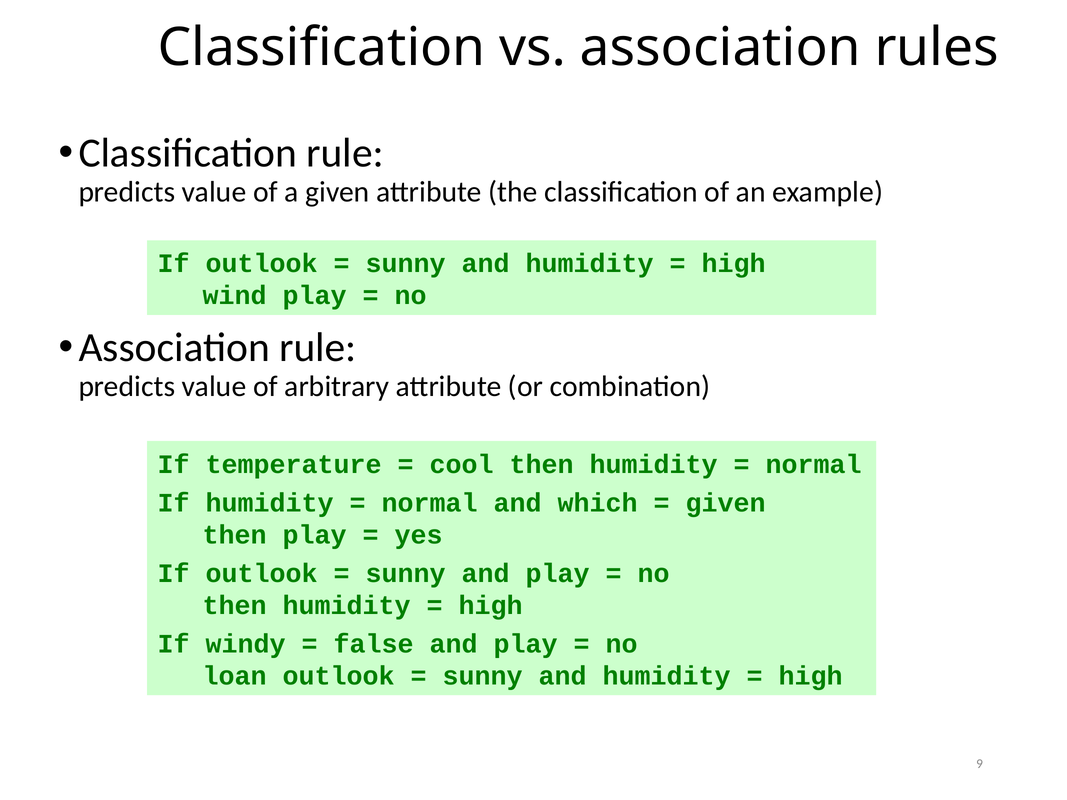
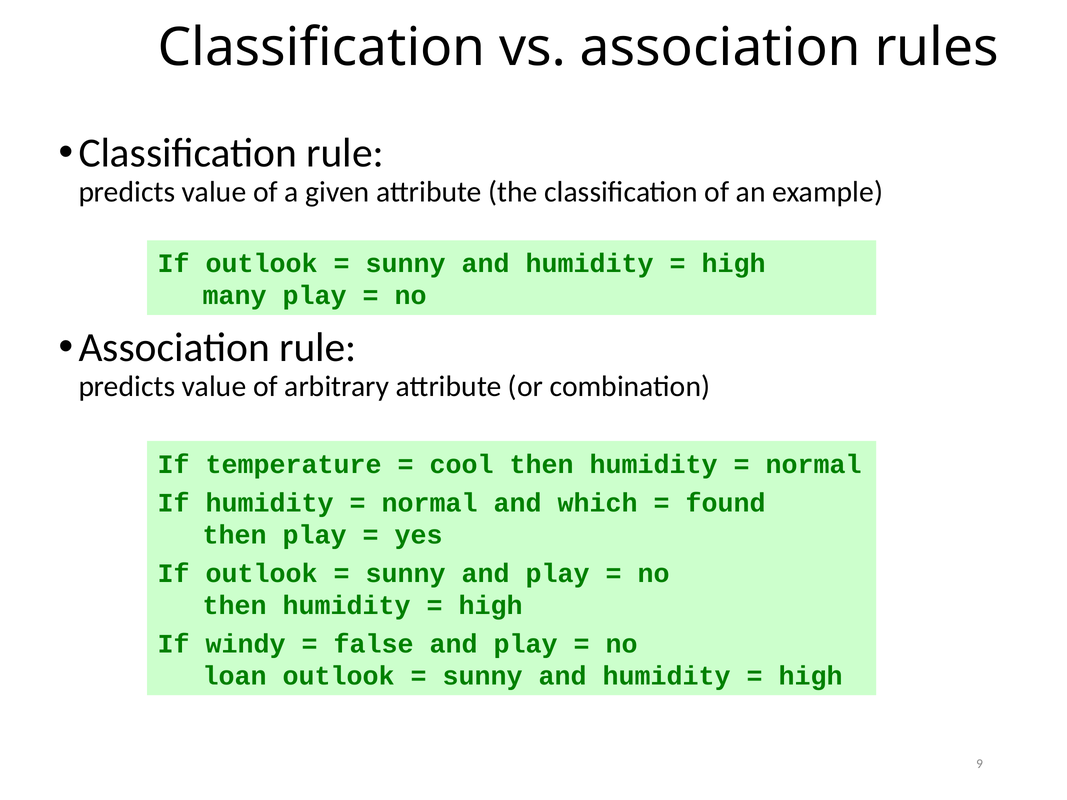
wind: wind -> many (235, 296)
given: given -> found (726, 503)
